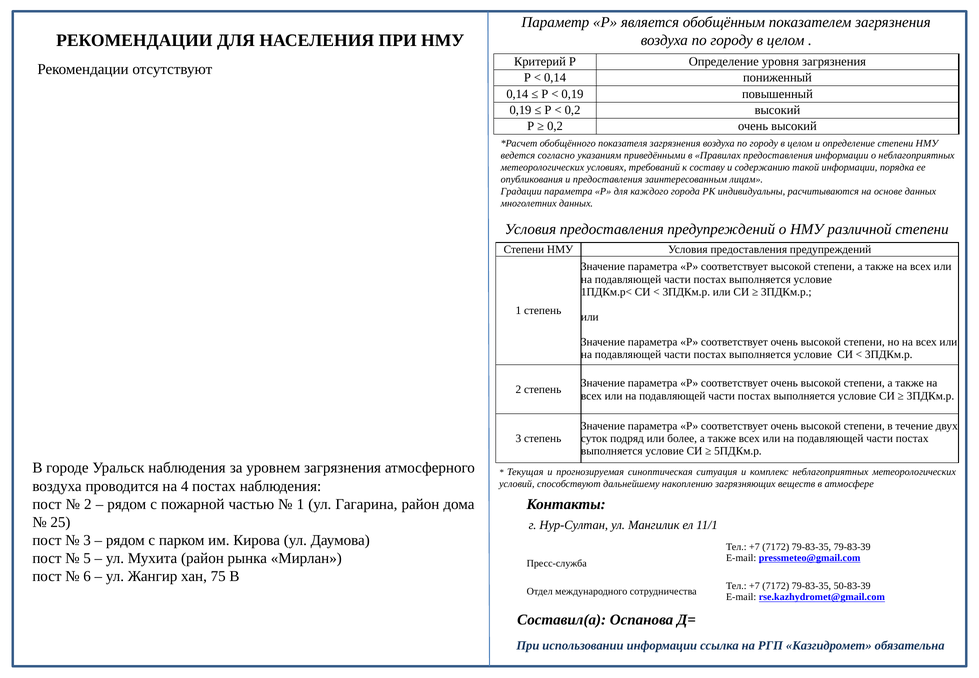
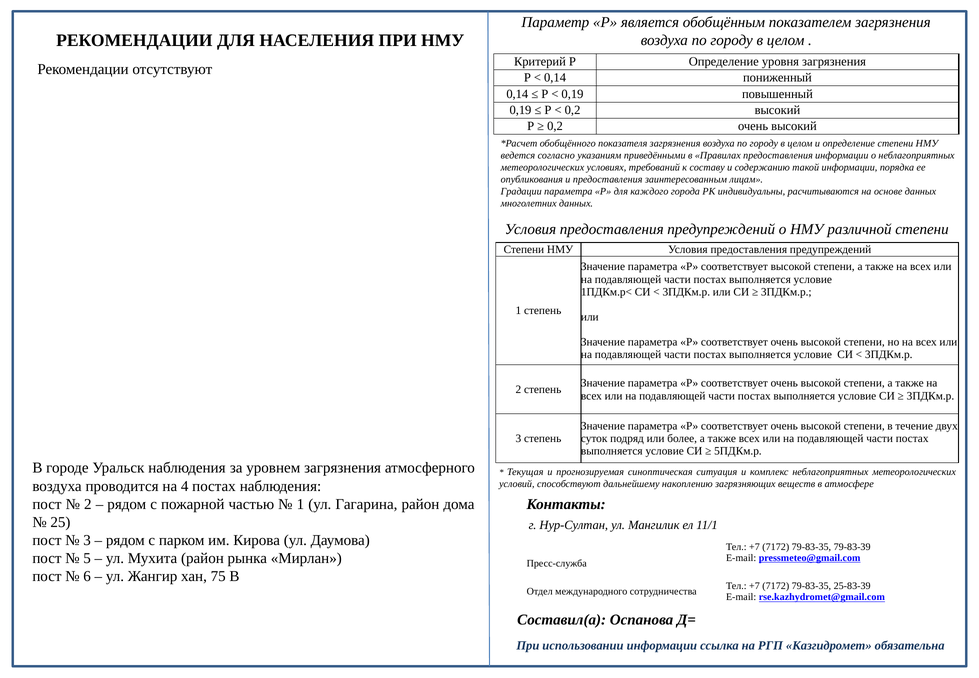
50-83-39: 50-83-39 -> 25-83-39 (852, 586)
